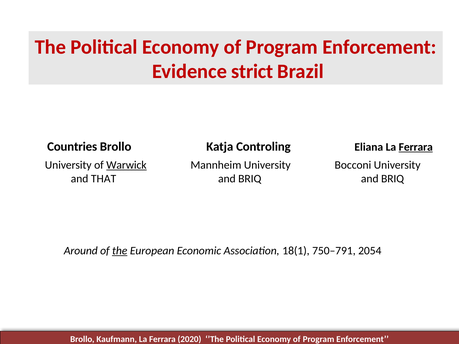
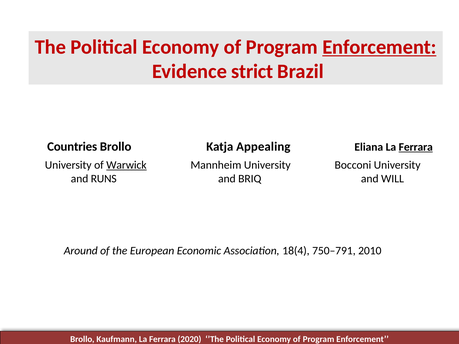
Enforcement underline: none -> present (379, 47)
Controling: Controling -> Appealing (263, 147)
THAT: THAT -> RUNS (104, 179)
BRIQ and BRIQ: BRIQ -> WILL (393, 179)
the underline: present -> none (120, 251)
18(1: 18(1 -> 18(4 (296, 251)
2054: 2054 -> 2010 (370, 251)
